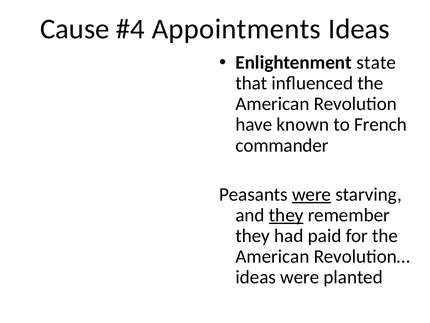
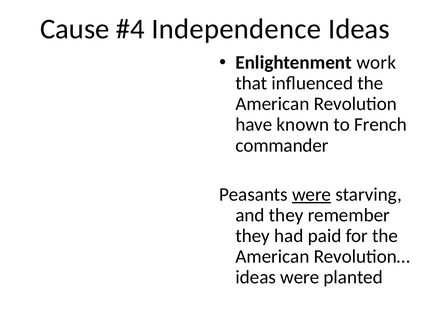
Appointments: Appointments -> Independence (236, 29)
state: state -> work (376, 63)
they underline: present -> none (286, 215)
